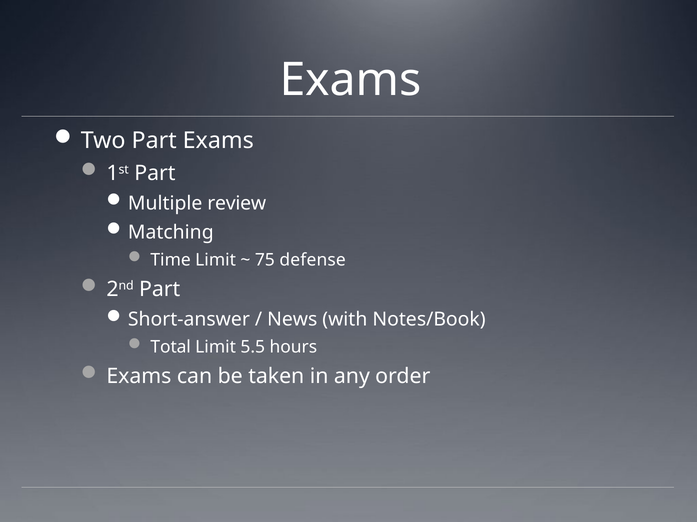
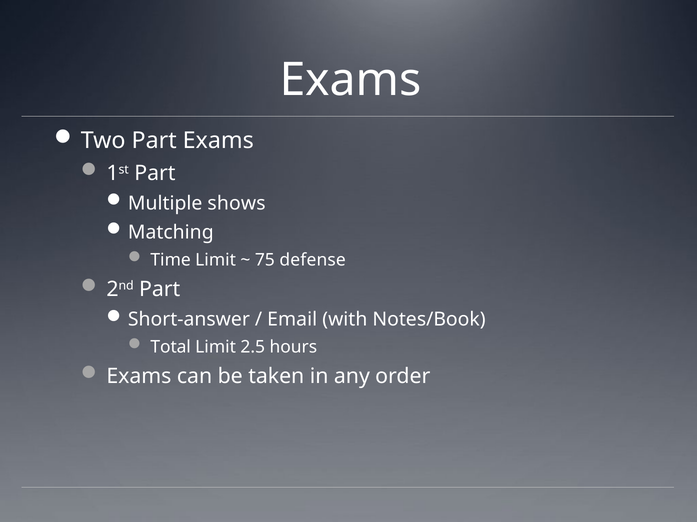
review: review -> shows (237, 204)
News: News -> Email (292, 320)
5.5: 5.5 -> 2.5 (253, 347)
